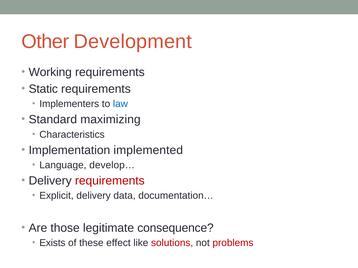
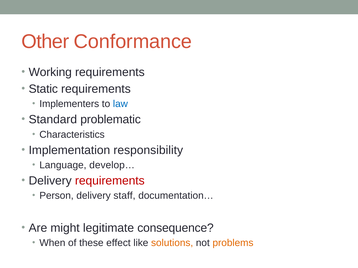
Development: Development -> Conformance (133, 42)
maximizing: maximizing -> problematic (111, 120)
implemented: implemented -> responsibility (148, 150)
Explicit: Explicit -> Person (56, 196)
data: data -> staff (124, 196)
those: those -> might (65, 228)
Exists: Exists -> When (52, 243)
solutions colour: red -> orange (172, 243)
problems colour: red -> orange (233, 243)
